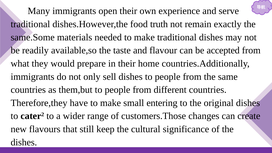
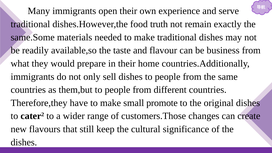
accepted: accepted -> business (223, 50)
entering: entering -> promote (162, 103)
